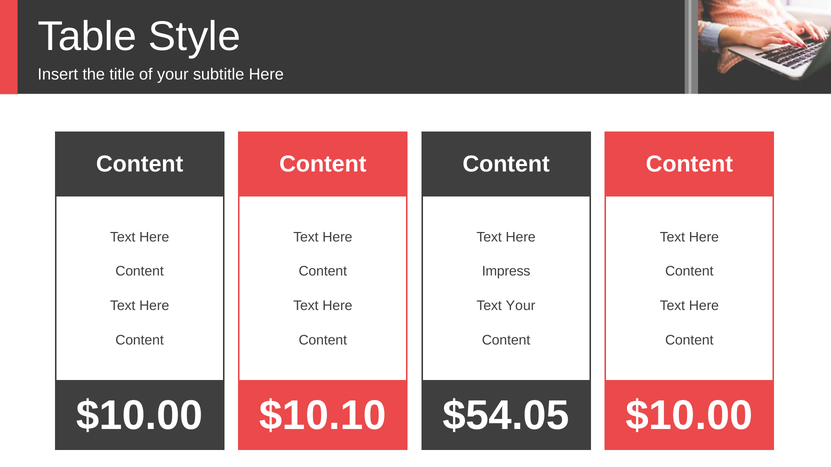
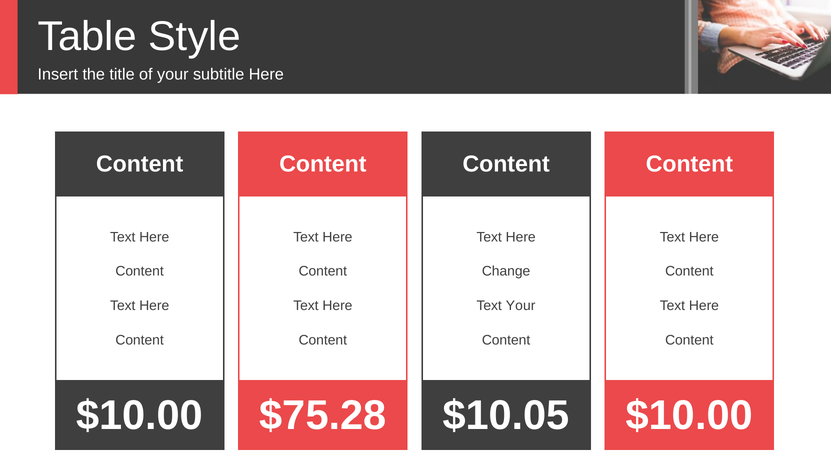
Impress: Impress -> Change (506, 272)
$10.10: $10.10 -> $75.28 (323, 416)
$54.05: $54.05 -> $10.05 (506, 416)
